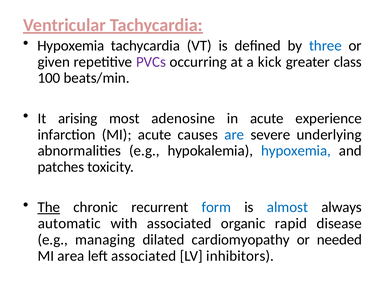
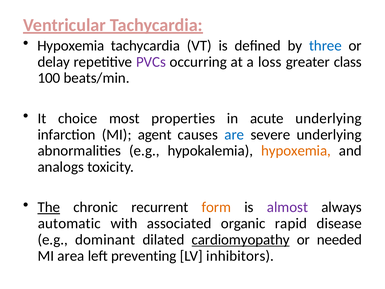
given: given -> delay (54, 62)
kick: kick -> loss (270, 62)
arising: arising -> choice (78, 118)
adenosine: adenosine -> properties (183, 118)
acute experience: experience -> underlying (329, 118)
MI acute: acute -> agent (155, 134)
hypoxemia colour: blue -> orange (296, 151)
patches: patches -> analogs (61, 167)
form colour: blue -> orange (216, 207)
almost colour: blue -> purple (287, 207)
managing: managing -> dominant (105, 239)
cardiomyopathy underline: none -> present (241, 239)
left associated: associated -> preventing (144, 256)
